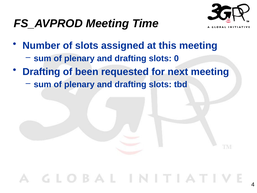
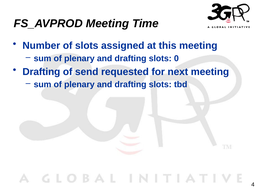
been: been -> send (87, 72)
